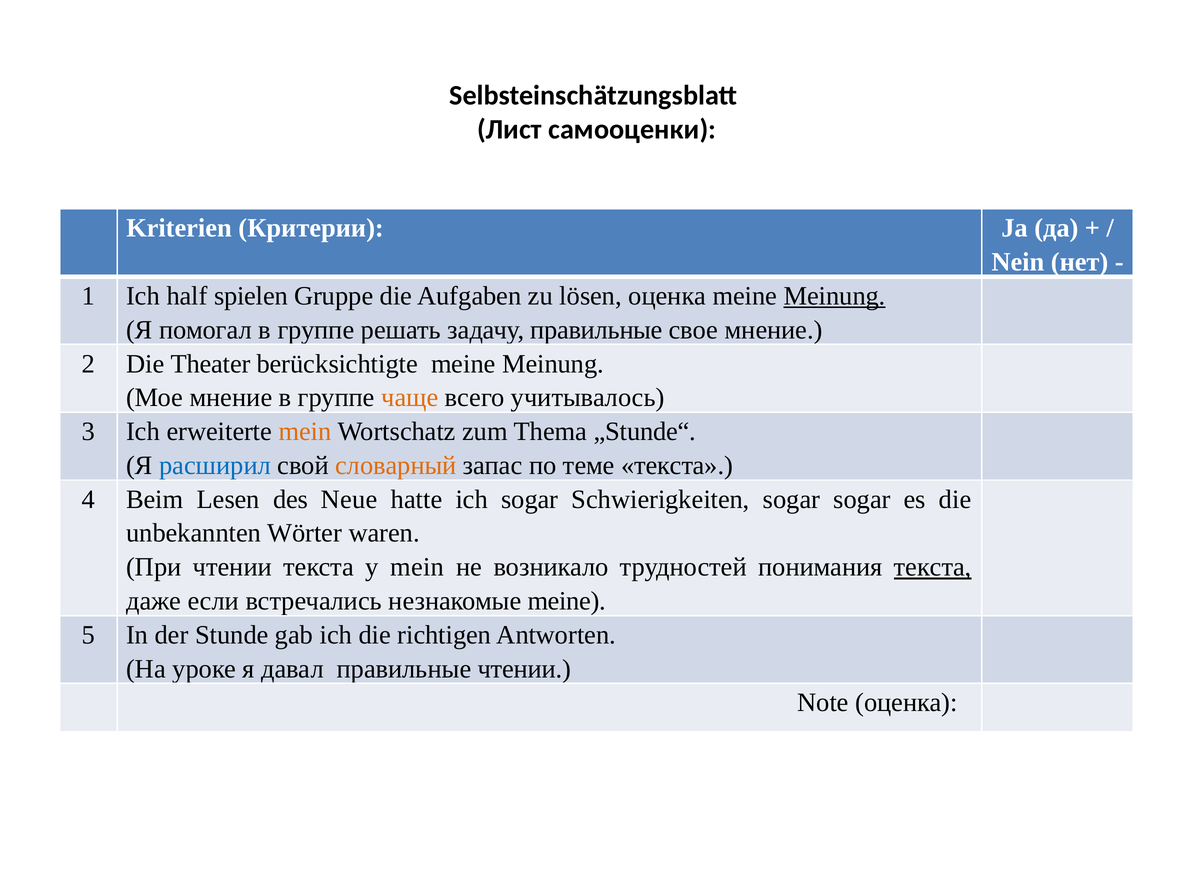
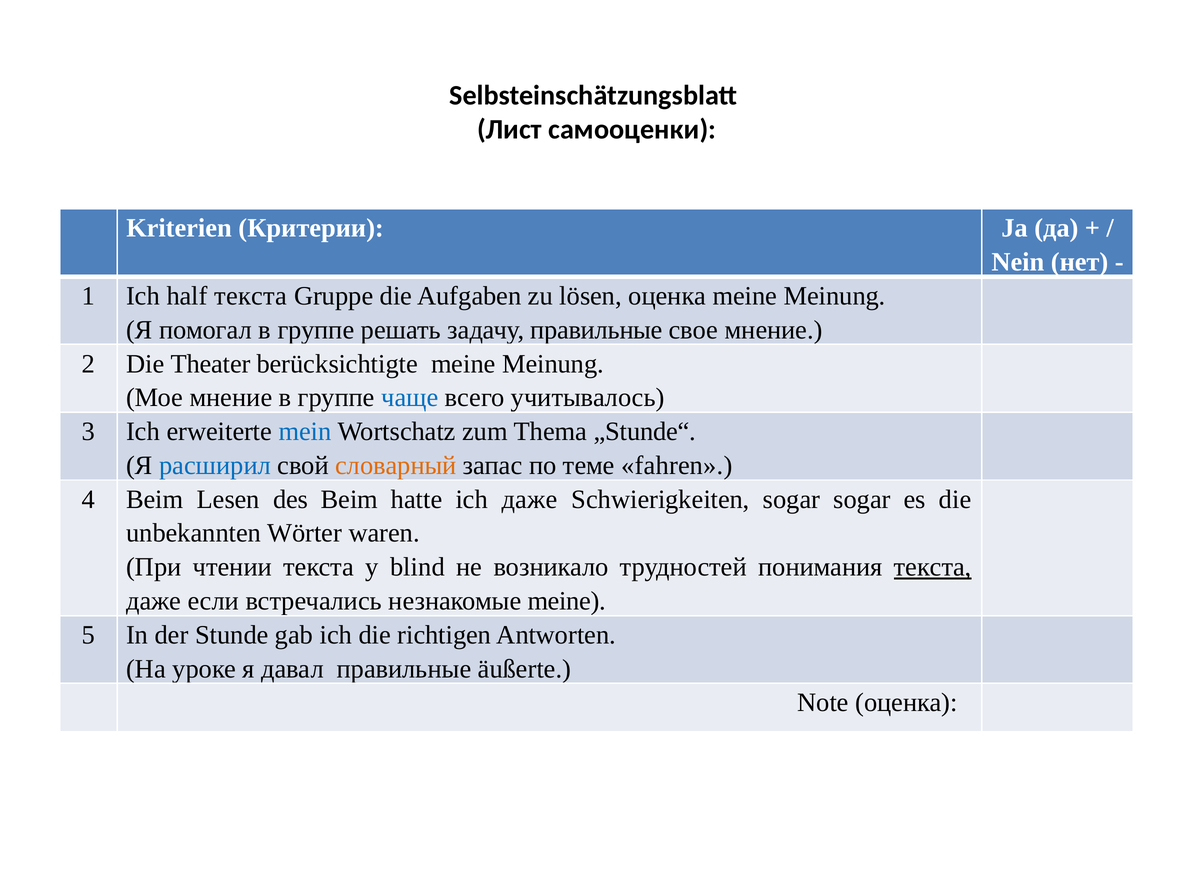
half spielen: spielen -> текста (251, 296)
Meinung underline: present -> none (835, 296)
чаще colour: orange -> blue (410, 398)
mein colour: orange -> blue (305, 431)
теме текста: текста -> fahren (677, 465)
des Neue: Neue -> Beim (349, 499)
ich sogar: sogar -> даже (530, 499)
у mein: mein -> blind (417, 567)
правильные чтении: чтении -> äußerte (524, 669)
